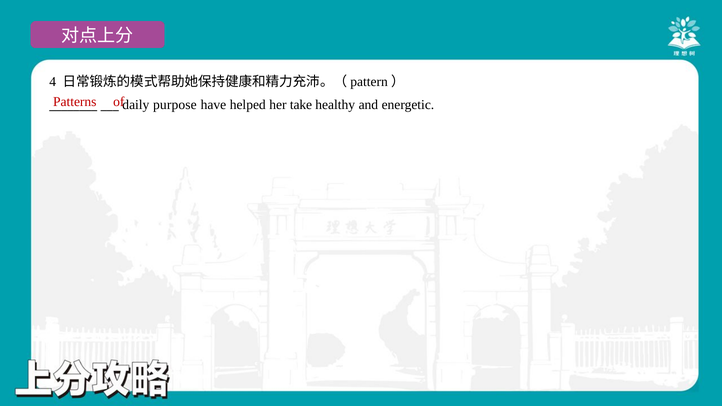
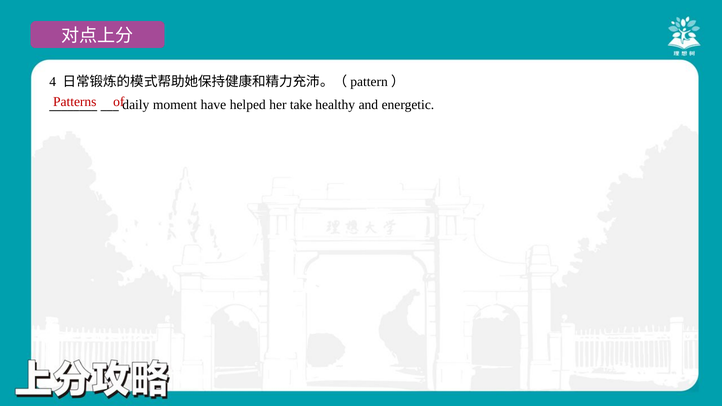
purpose: purpose -> moment (175, 105)
